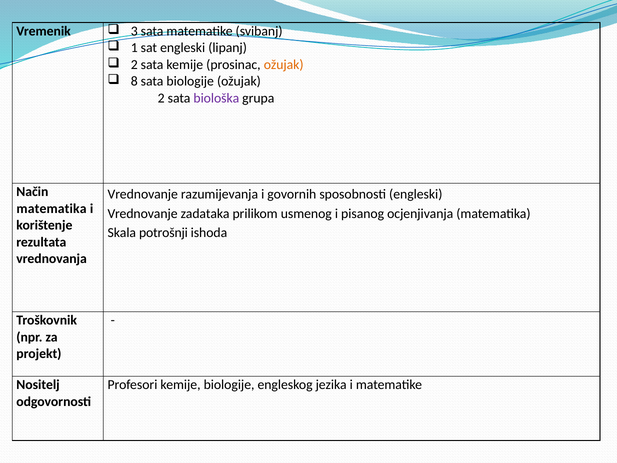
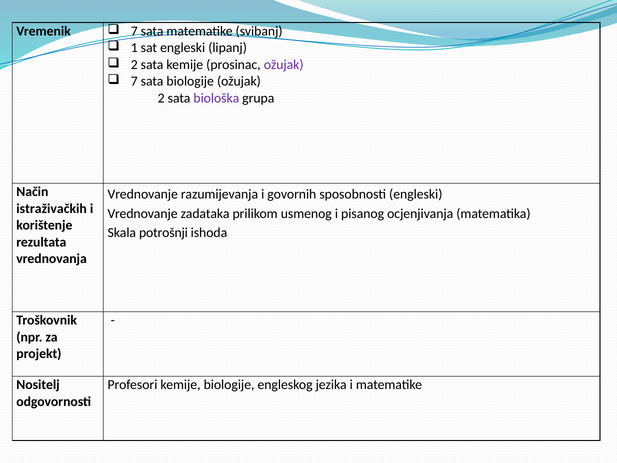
3: 3 -> 7 (134, 31)
ožujak colour: orange -> purple (284, 65)
8: 8 -> 7 (134, 81)
matematika: matematika -> istraživačkih (52, 208)
